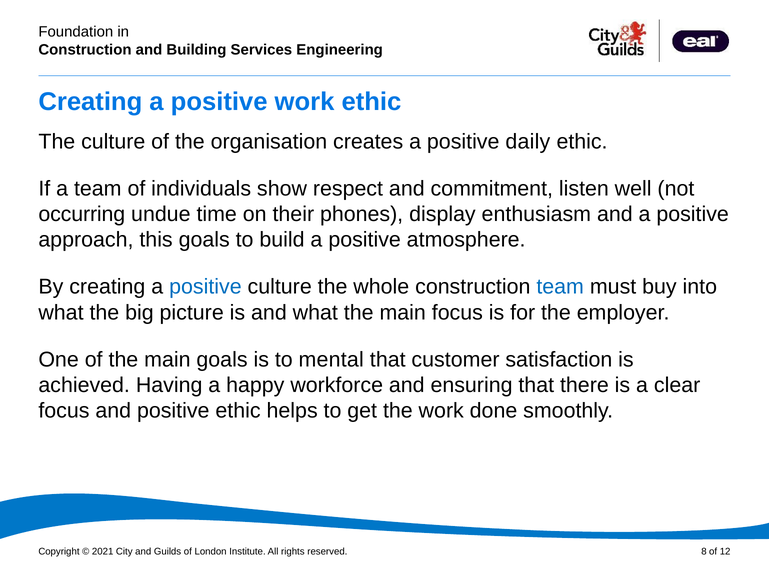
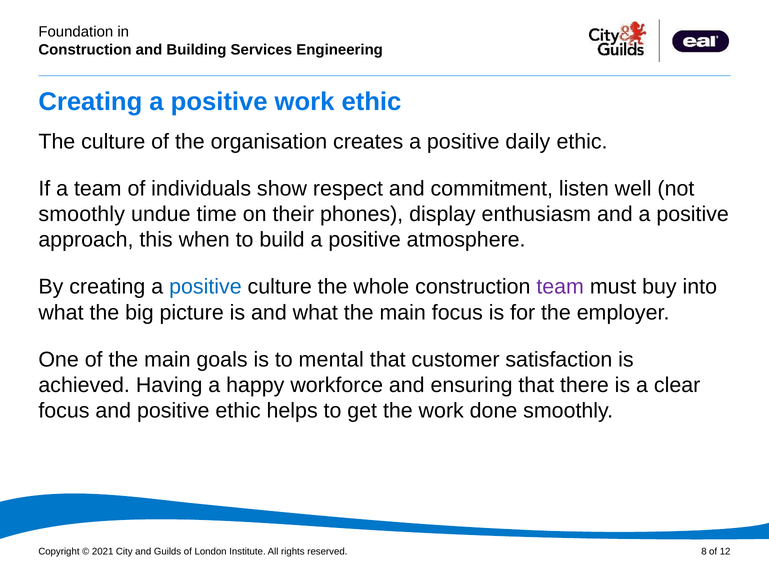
occurring: occurring -> smoothly (82, 214)
this goals: goals -> when (204, 240)
team colour: blue -> purple (560, 287)
